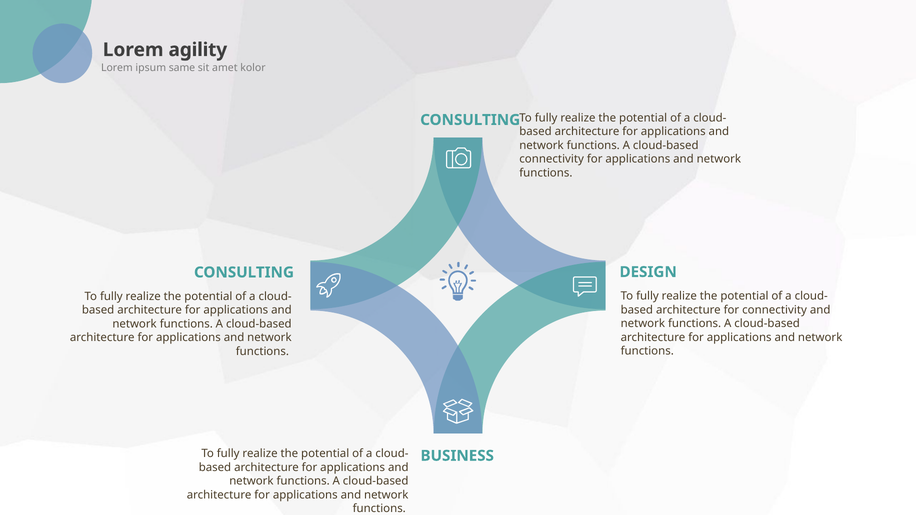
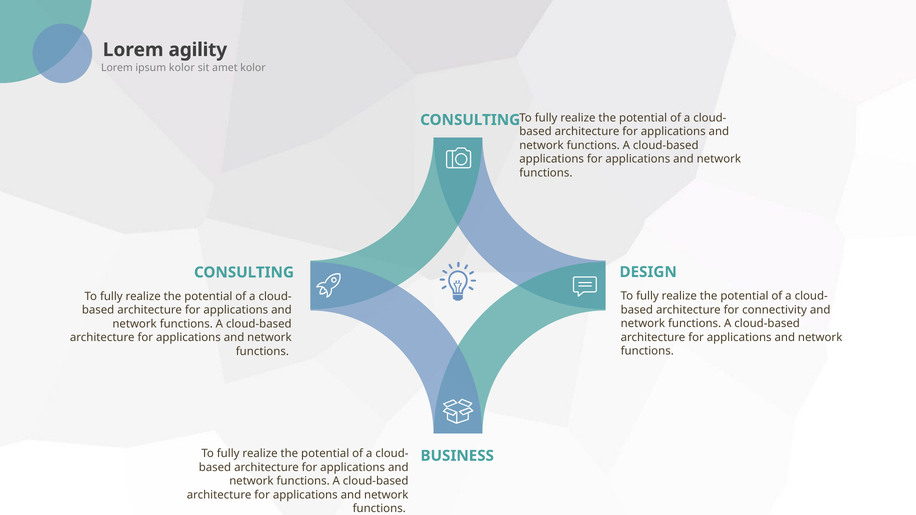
ipsum same: same -> kolor (182, 68)
connectivity: connectivity -> applications (552, 159)
